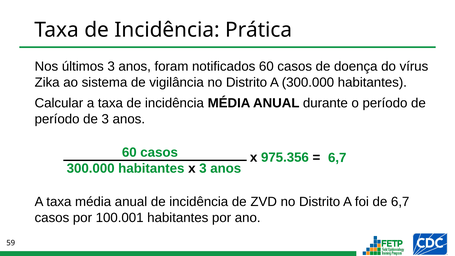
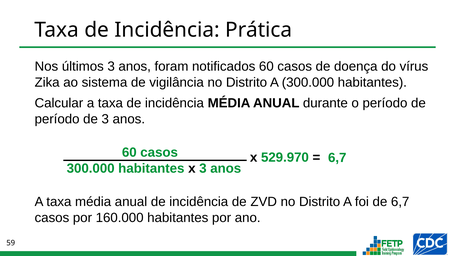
975.356: 975.356 -> 529.970 (285, 158)
100.001: 100.001 -> 160.000 (120, 218)
